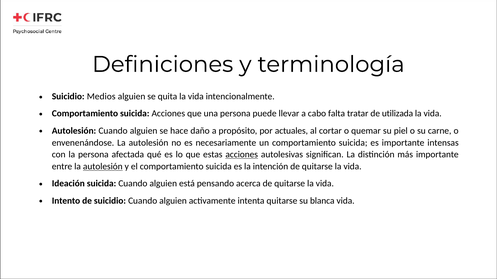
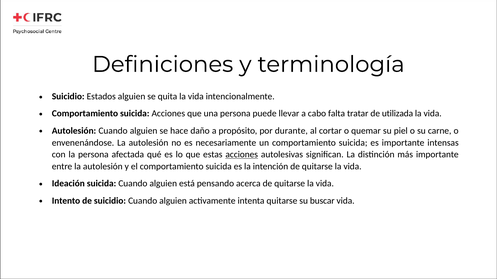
Medios: Medios -> Estados (101, 97)
actuales: actuales -> durante (291, 131)
autolesión underline: present -> none (103, 167)
blanca: blanca -> buscar (322, 201)
